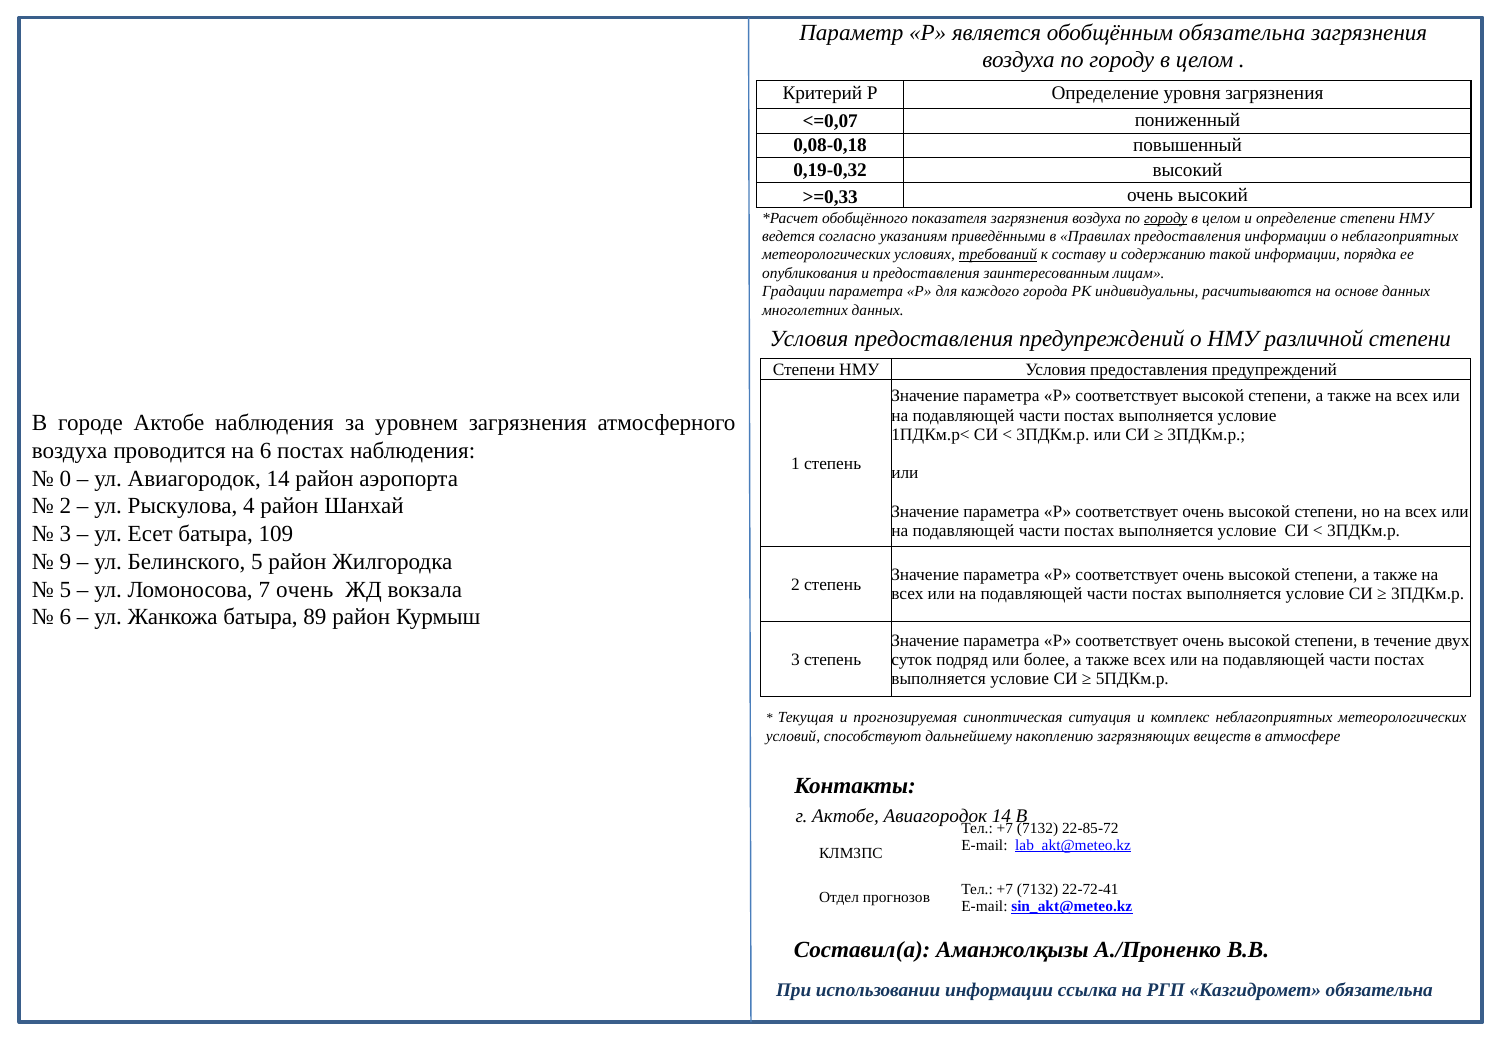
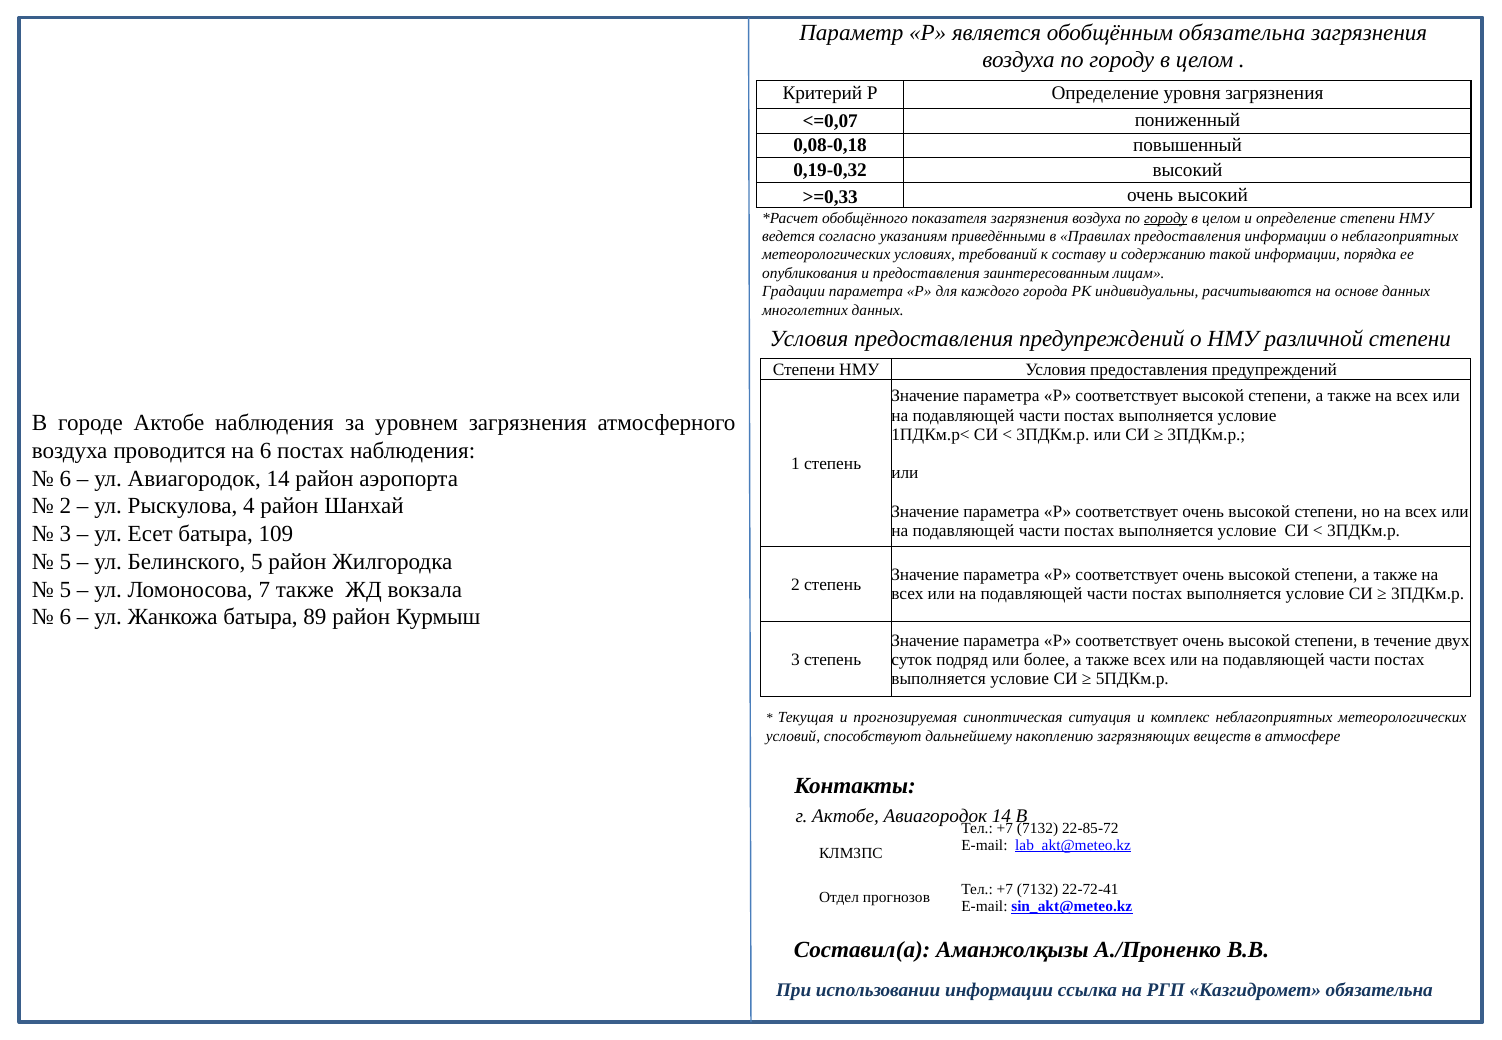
требований underline: present -> none (998, 255)
0: 0 -> 6 (65, 479)
9: 9 -> 5 (65, 562)
7 очень: очень -> также (305, 589)
